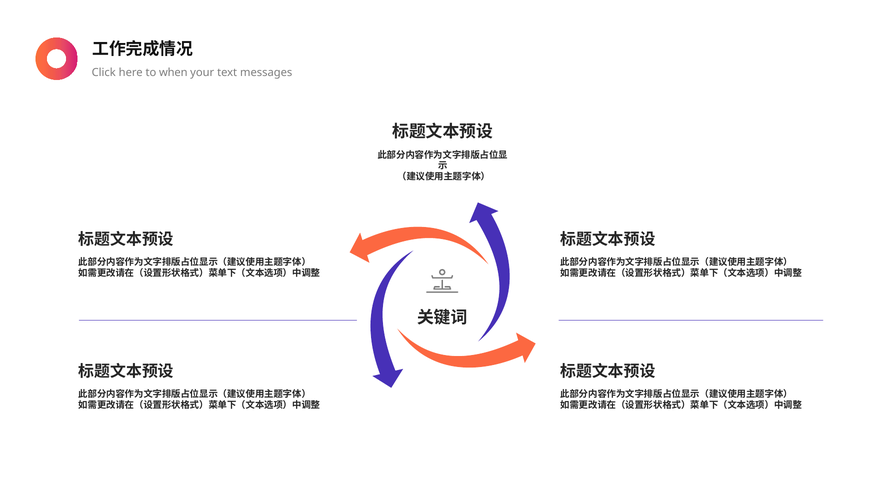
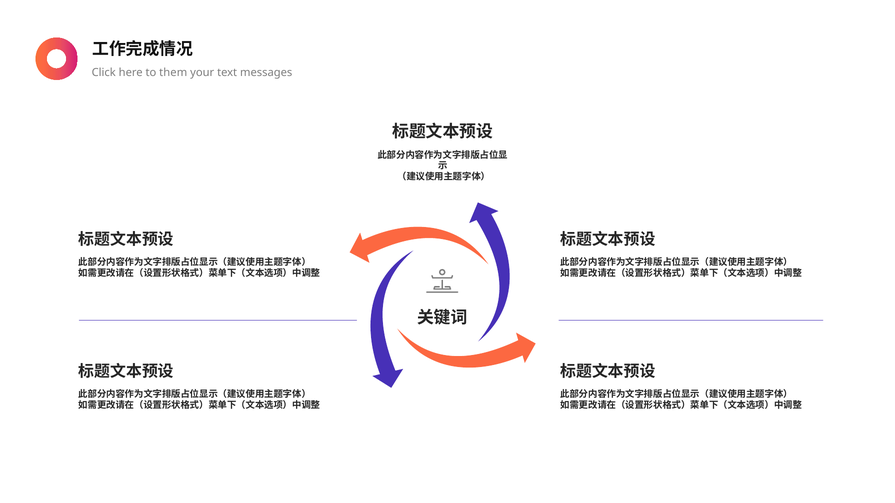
when: when -> them (173, 73)
